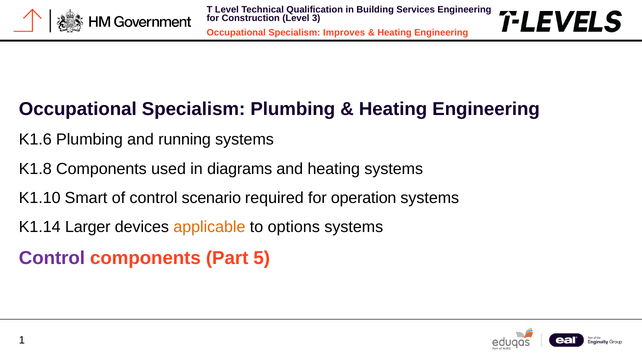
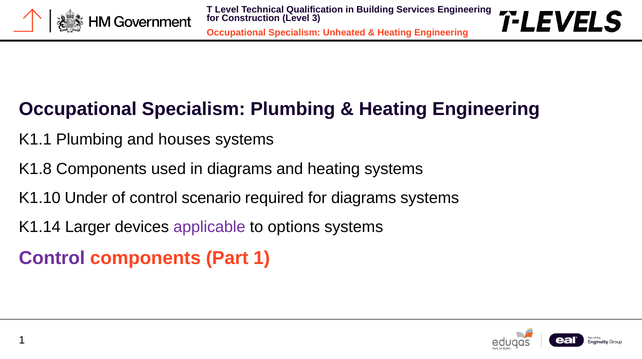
Improves: Improves -> Unheated (344, 32)
K1.6: K1.6 -> K1.1 (35, 140)
running: running -> houses (184, 140)
Smart: Smart -> Under (86, 198)
for operation: operation -> diagrams (364, 198)
applicable colour: orange -> purple (209, 227)
Part 5: 5 -> 1 (262, 258)
